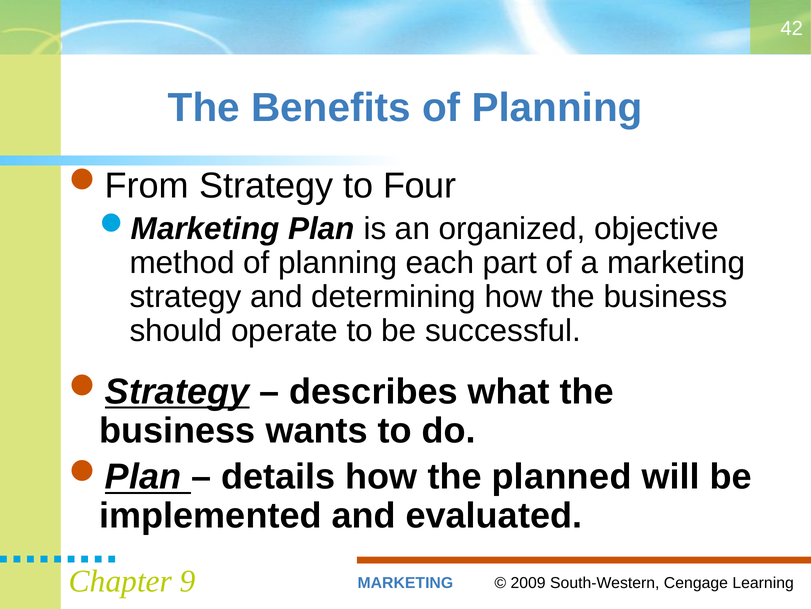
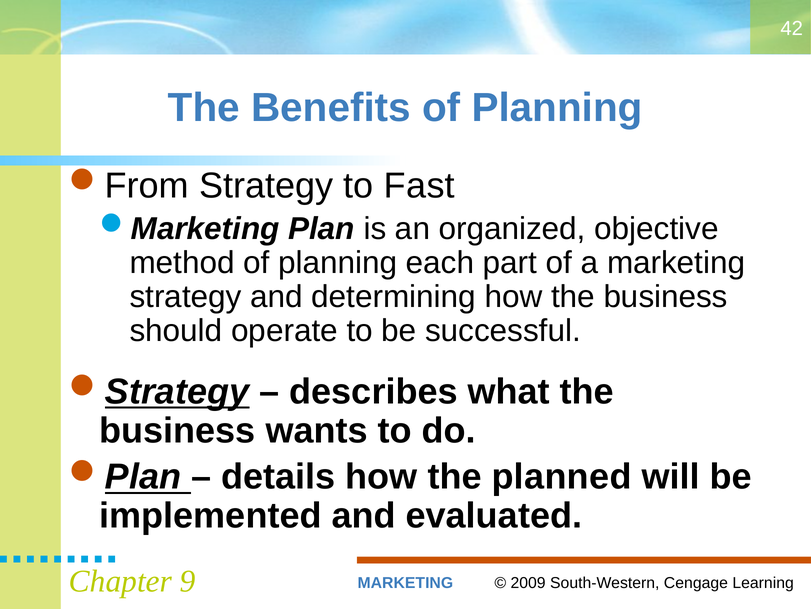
Four: Four -> Fast (419, 186)
